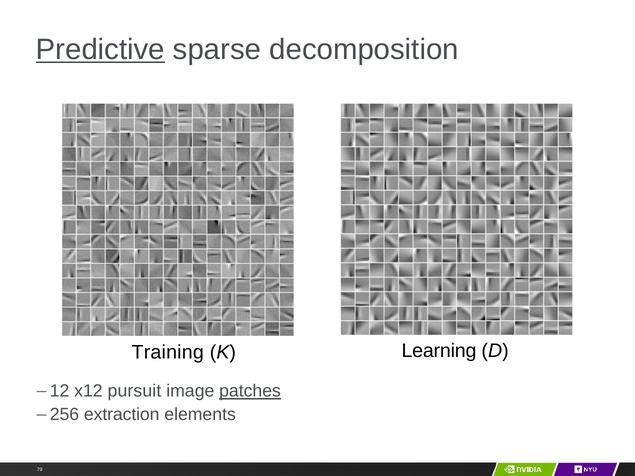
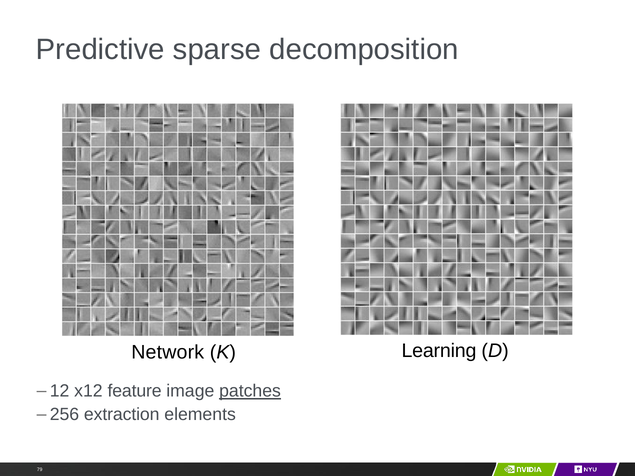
Predictive underline: present -> none (100, 50)
Training: Training -> Network (168, 352)
pursuit: pursuit -> feature (135, 391)
